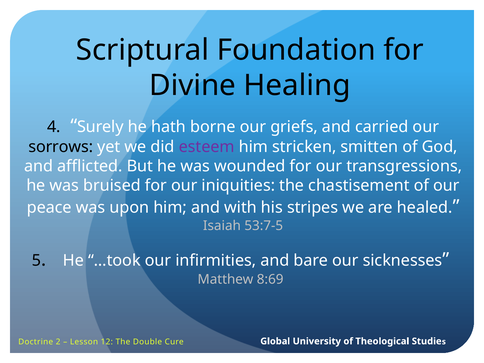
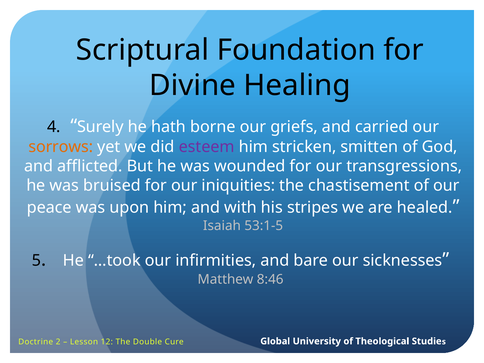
sorrows colour: black -> orange (61, 147)
53:7-5: 53:7-5 -> 53:1-5 (264, 226)
8:69: 8:69 -> 8:46 (270, 279)
